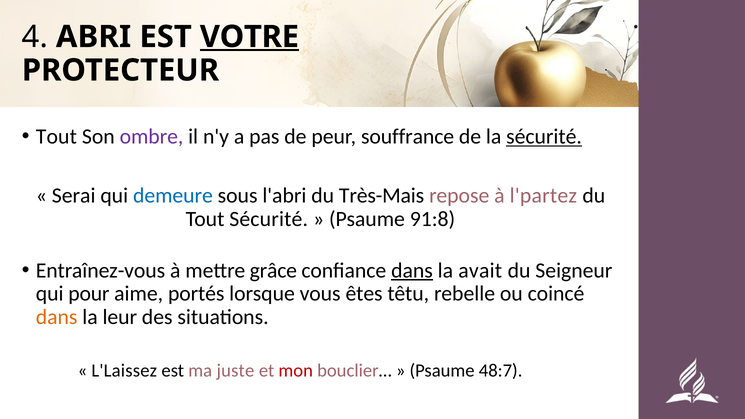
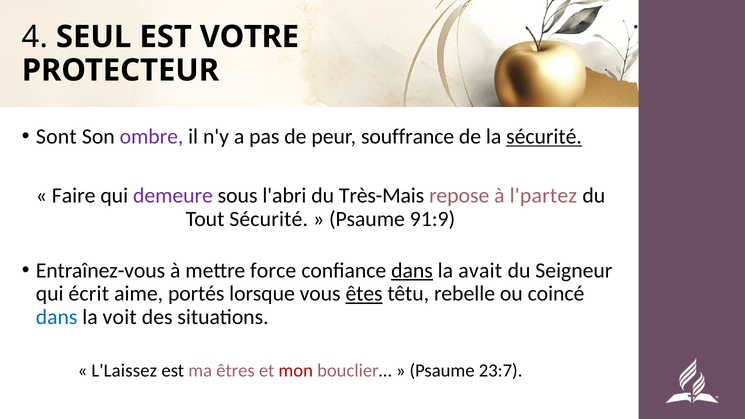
ABRI: ABRI -> SEUL (94, 37)
VOTRE underline: present -> none (249, 37)
Tout: Tout -> Sont (56, 137)
Serai: Serai -> Faire (74, 196)
demeure colour: blue -> purple (173, 196)
91:8: 91:8 -> 91:9 (432, 219)
grâce: grâce -> force (273, 270)
pour: pour -> écrit (89, 294)
êtes underline: none -> present (364, 294)
dans colour: orange -> blue (57, 317)
leur: leur -> voit (120, 317)
juste: juste -> êtres (235, 371)
48:7: 48:7 -> 23:7 (501, 371)
